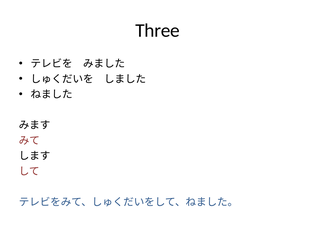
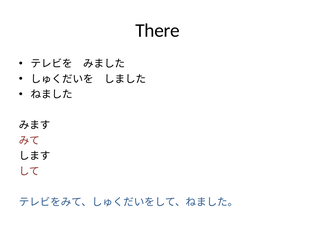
Three: Three -> There (158, 30)
